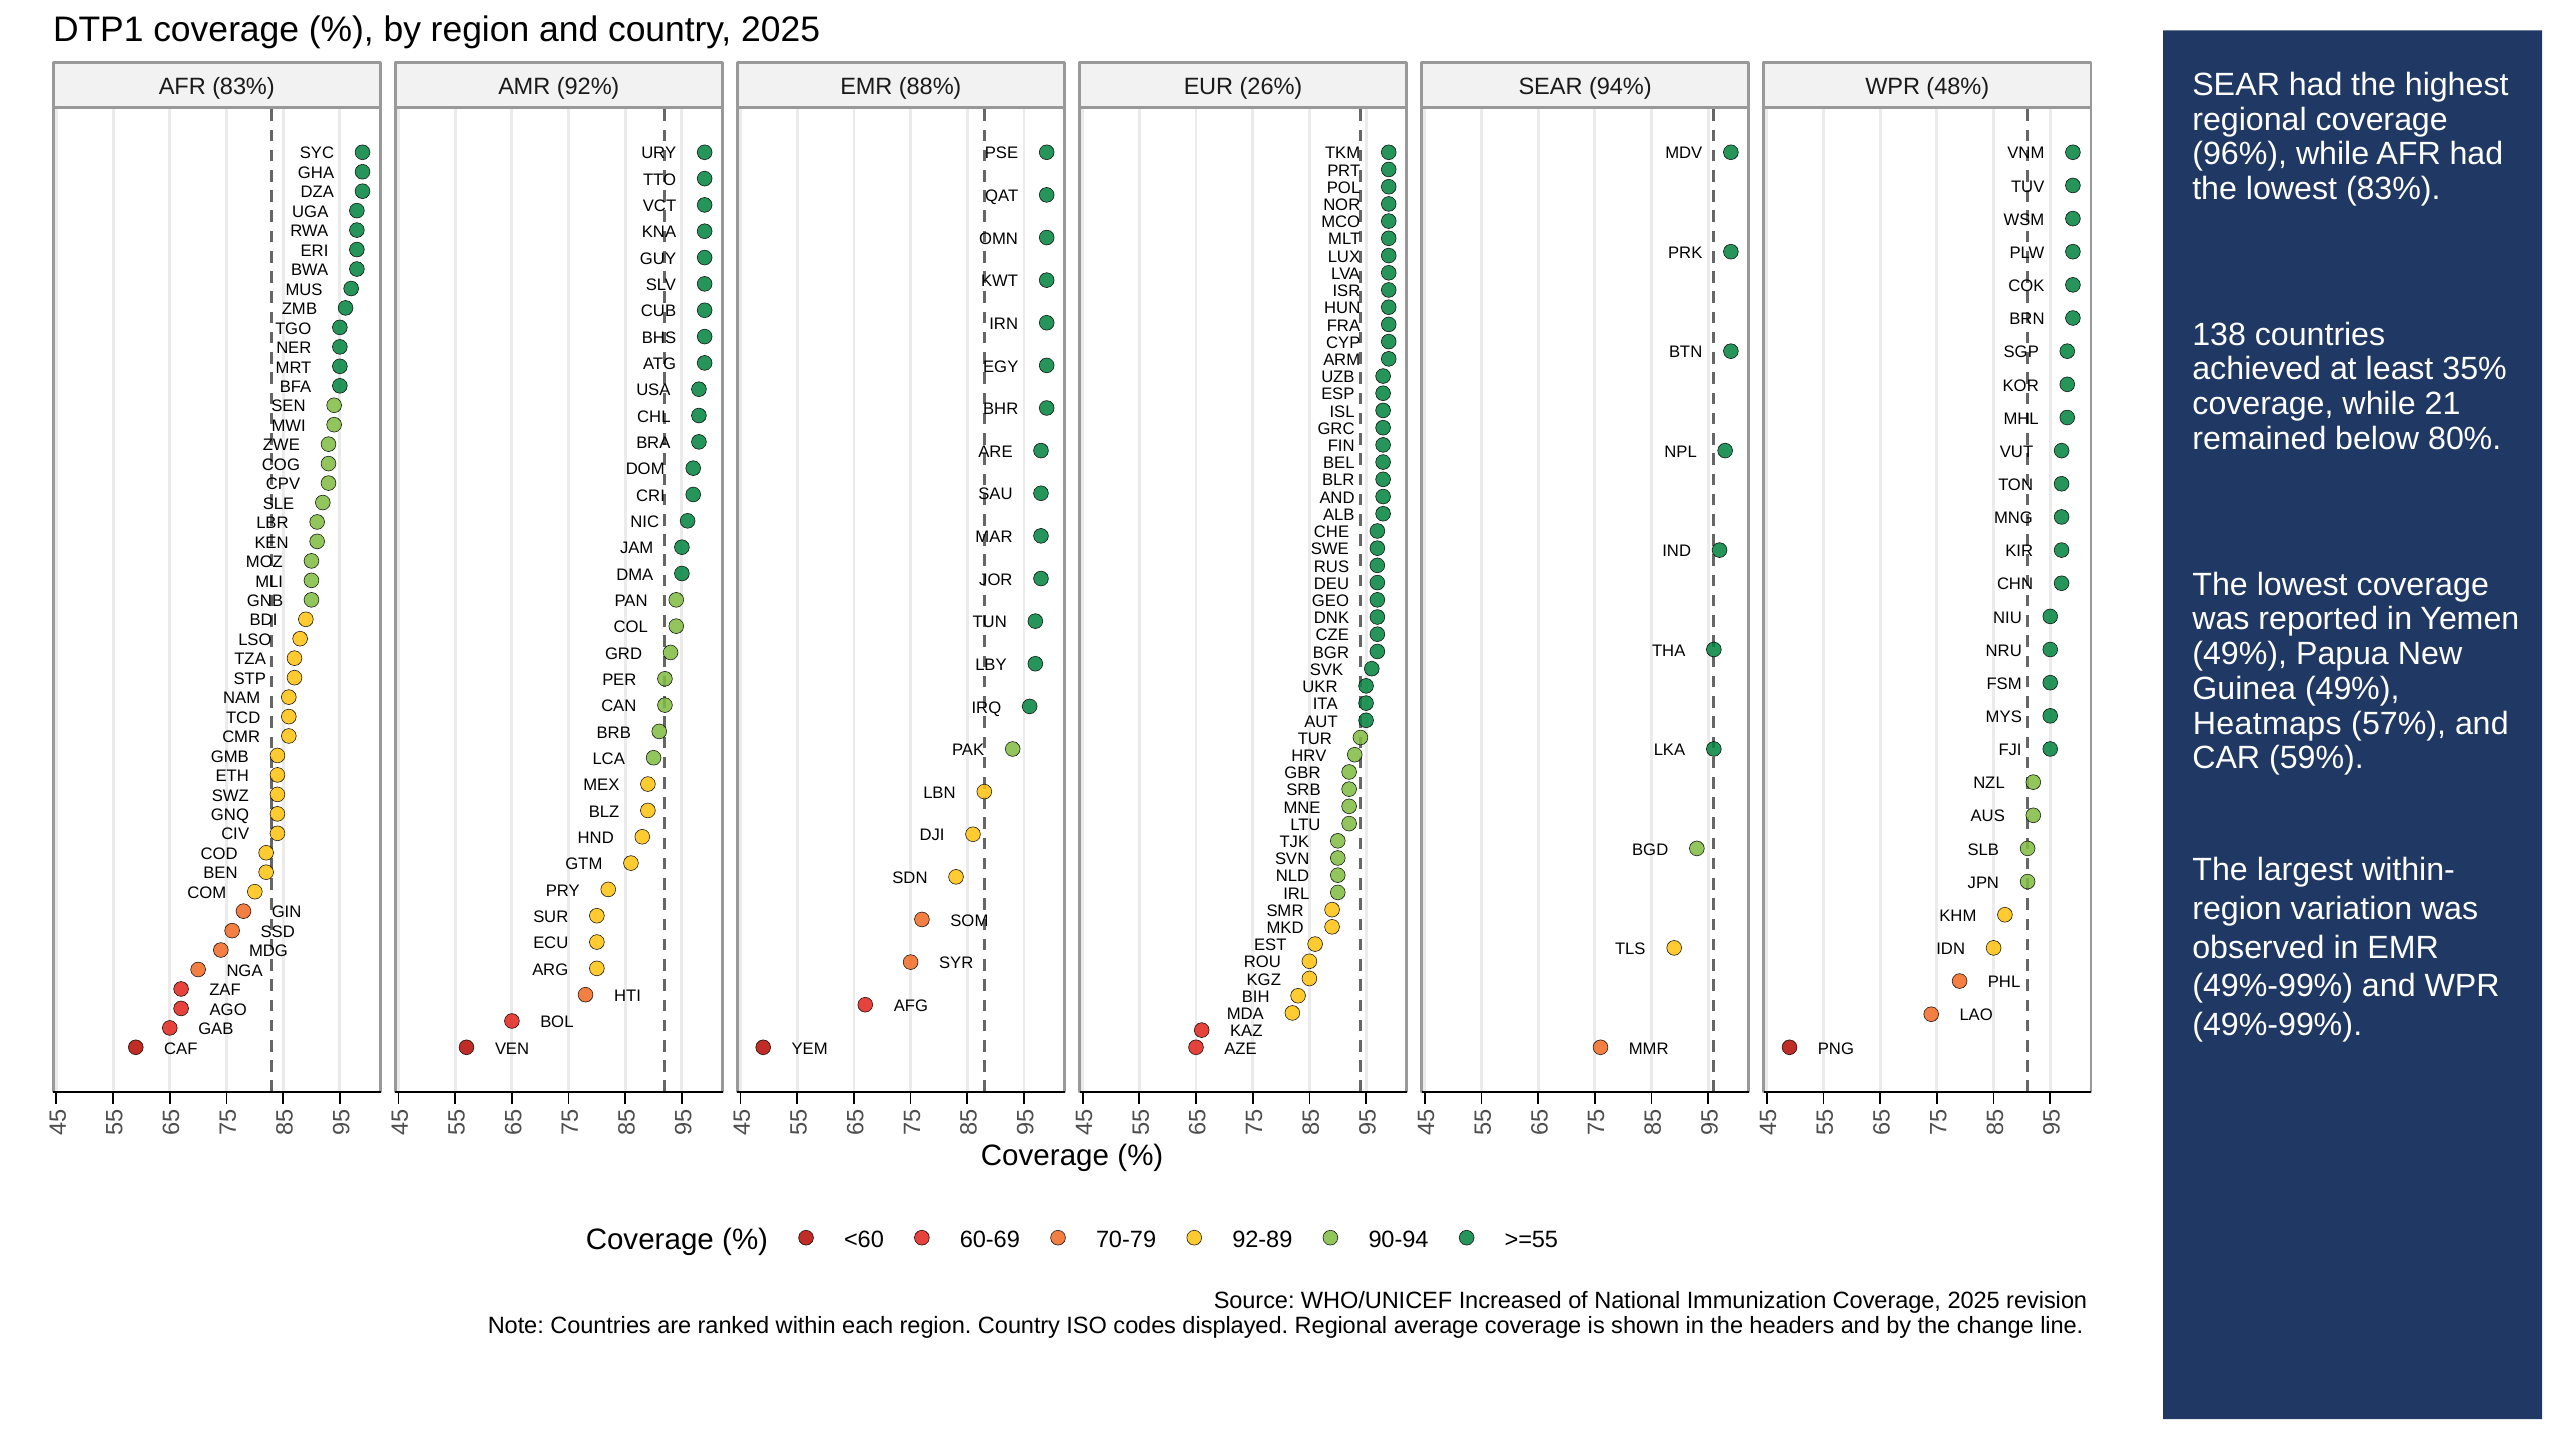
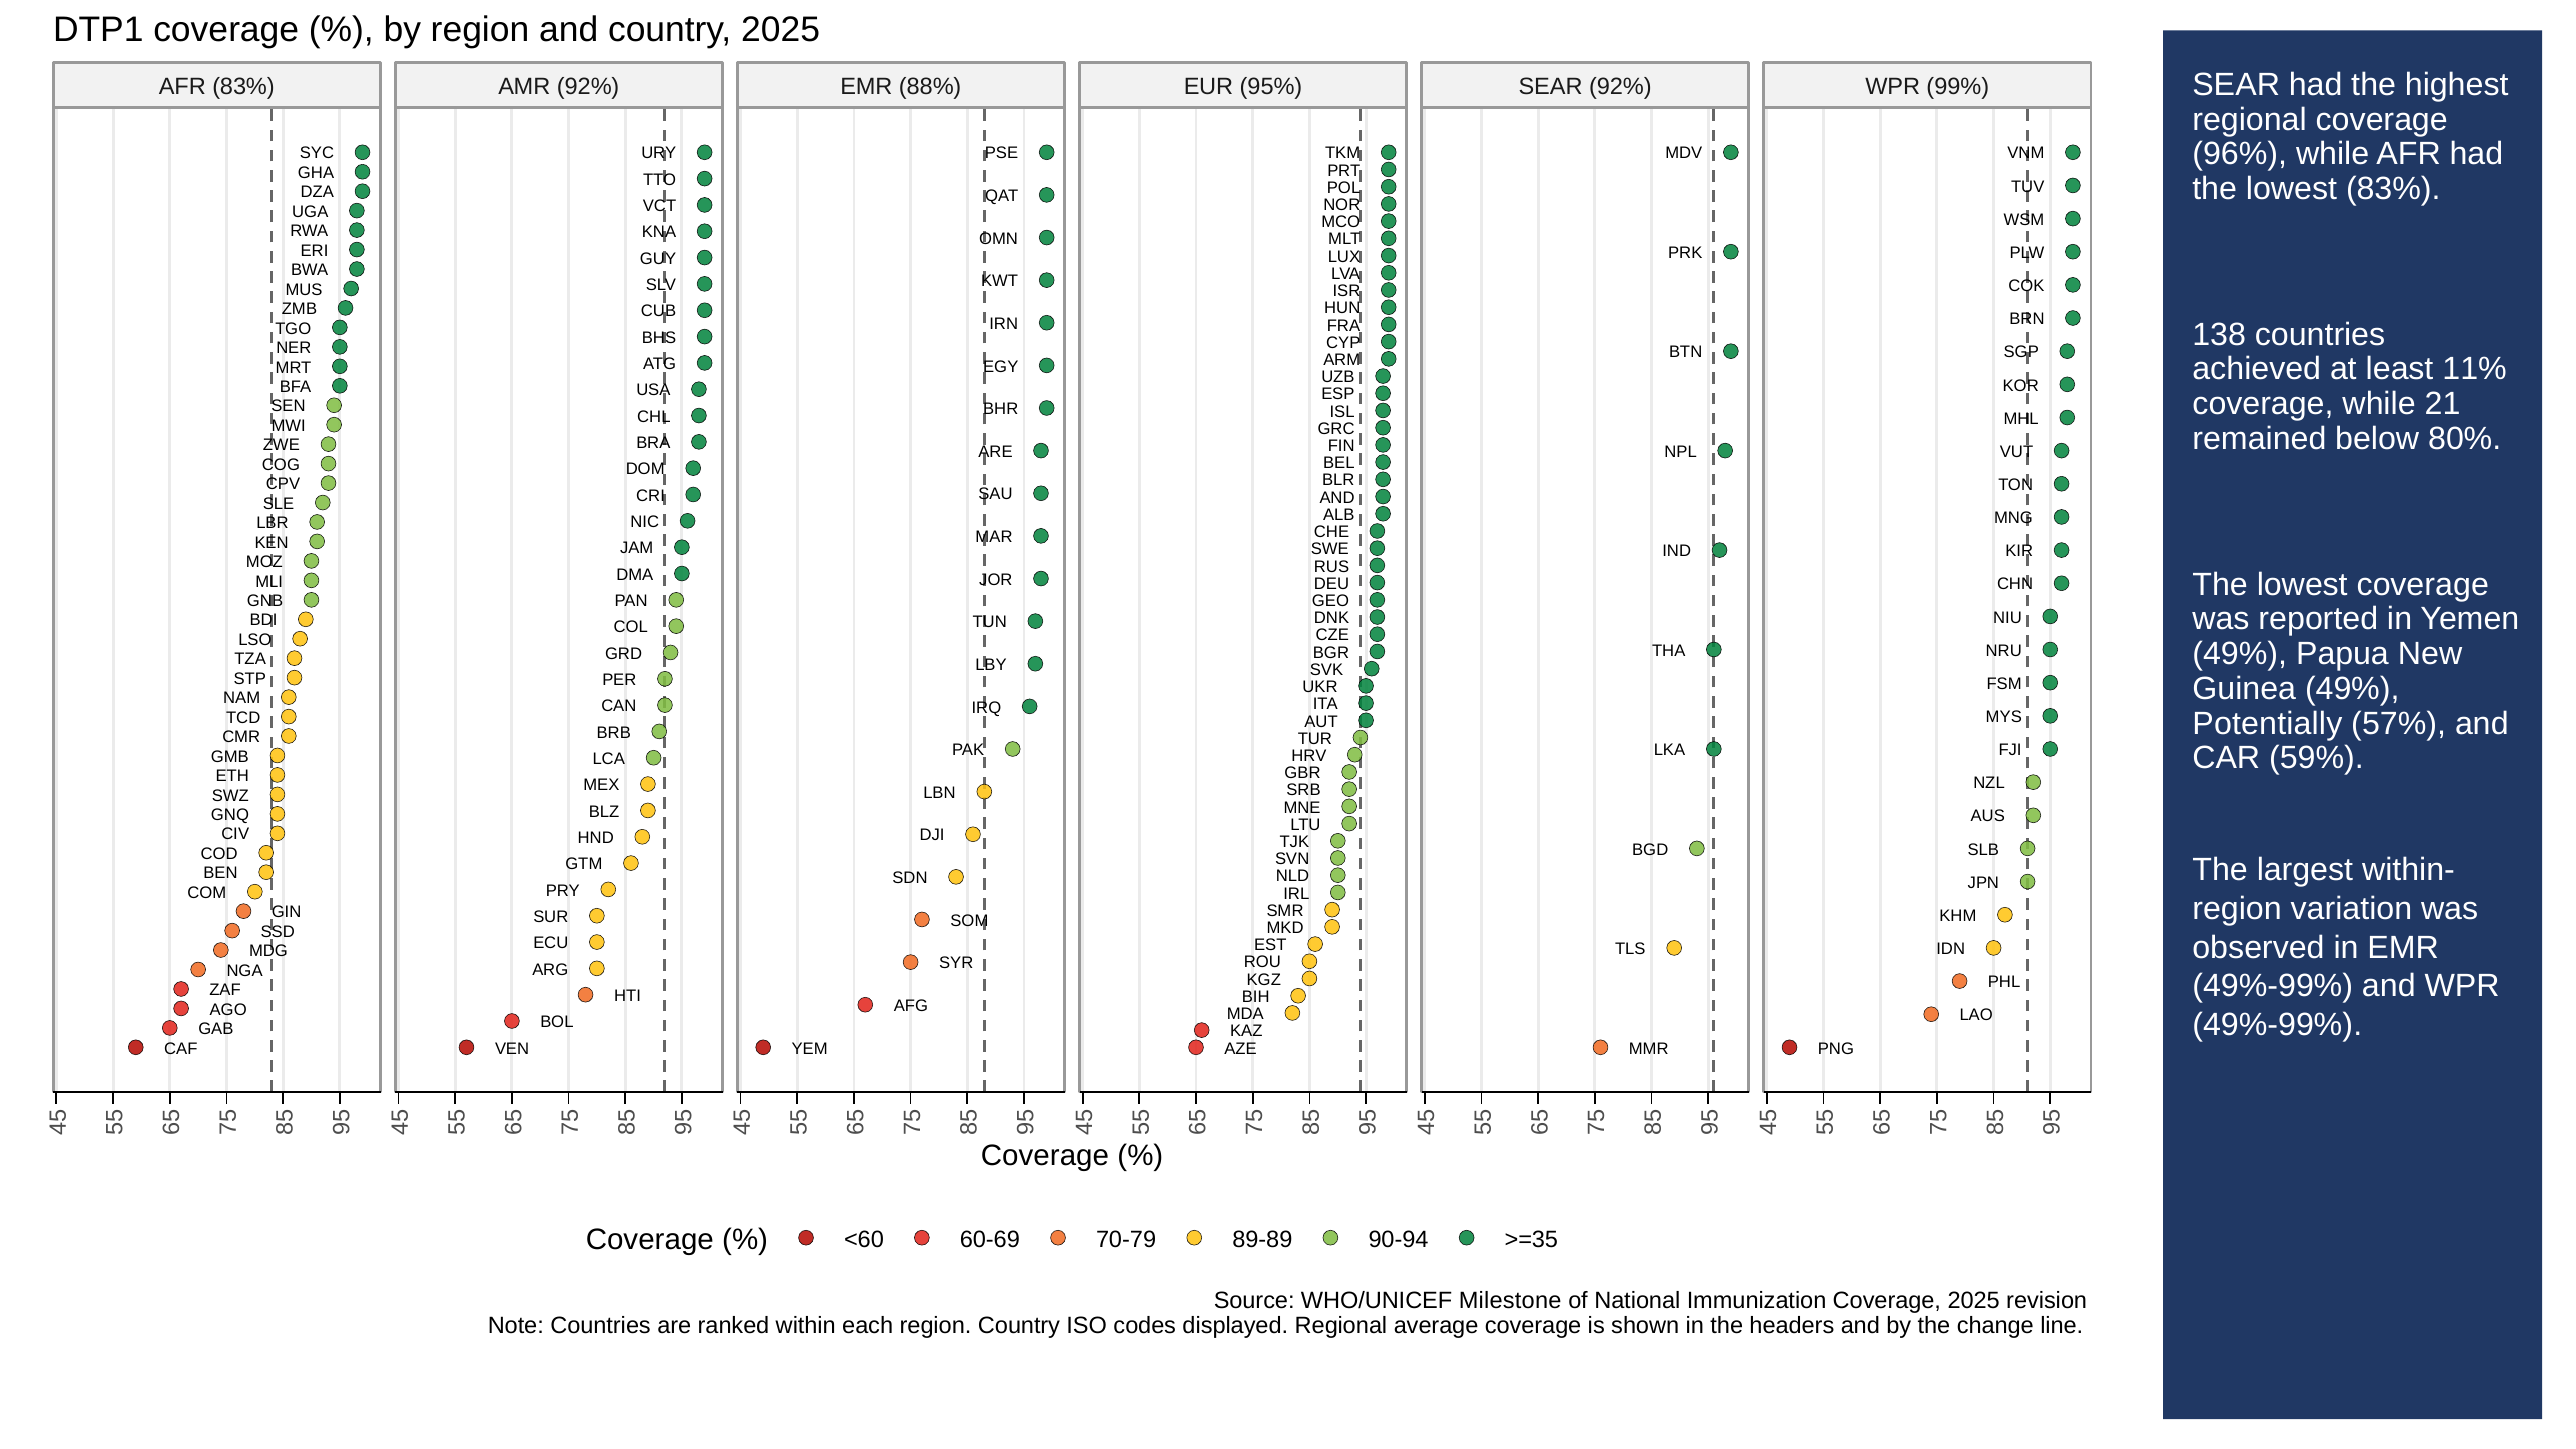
26%: 26% -> 95% (1271, 86)
SEAR 94%: 94% -> 92% (1620, 86)
48%: 48% -> 99% (1958, 86)
35%: 35% -> 11% (2475, 369)
Heatmaps: Heatmaps -> Potentially (2267, 723)
92-89: 92-89 -> 89-89 (1262, 1239)
>=55: >=55 -> >=35 (1531, 1239)
Increased: Increased -> Milestone (1510, 1300)
